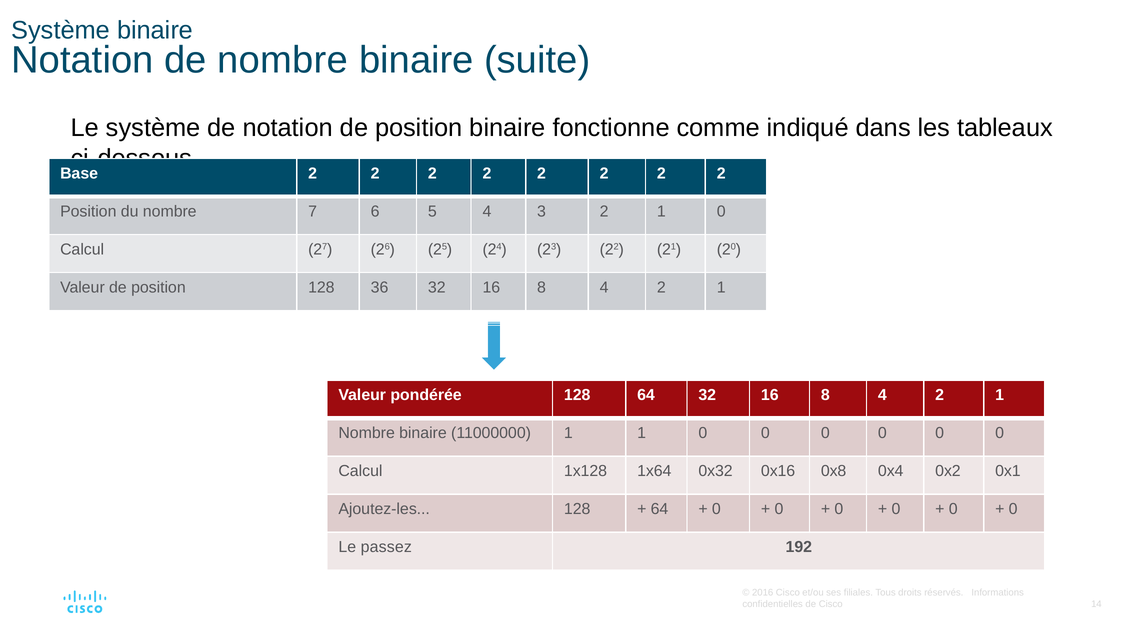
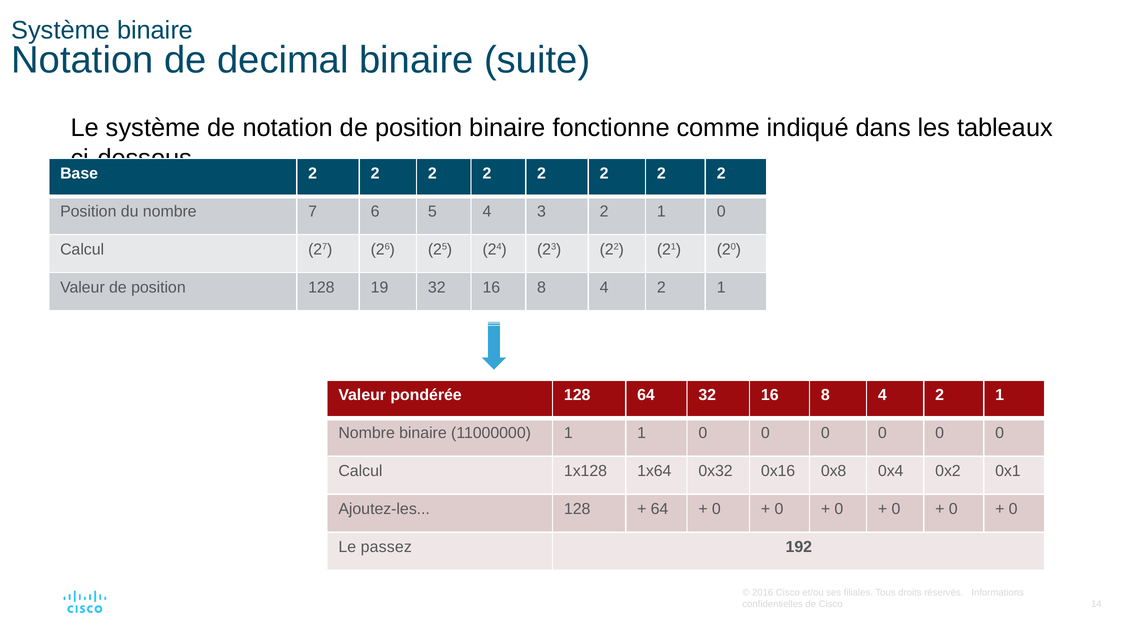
de nombre: nombre -> decimal (283, 60)
36: 36 -> 19 (380, 287)
